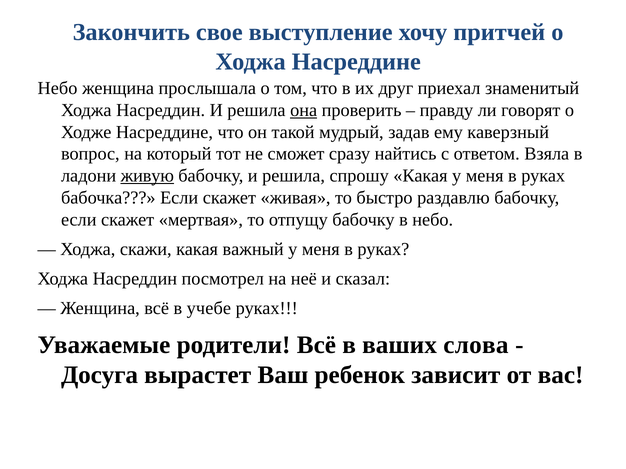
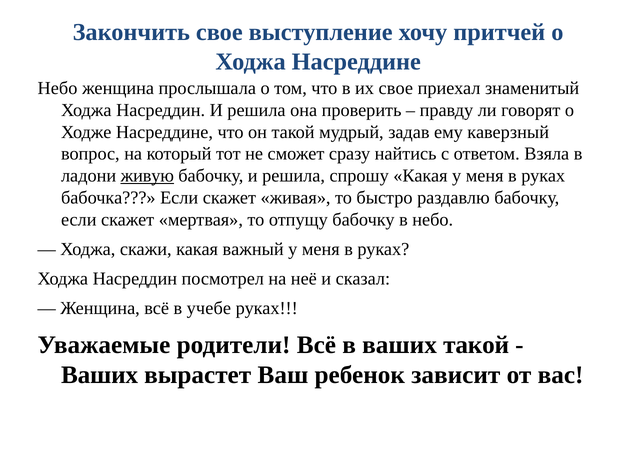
их друг: друг -> свое (396, 88)
она underline: present -> none (304, 110)
ваших слова: слова -> такой (476, 345)
Досуга: Досуга -> Ваших (100, 376)
